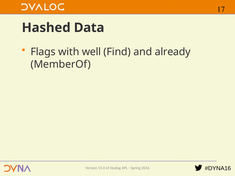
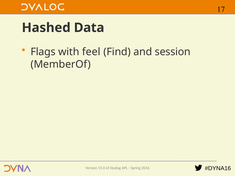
well: well -> feel (91, 52)
already: already -> session (173, 52)
